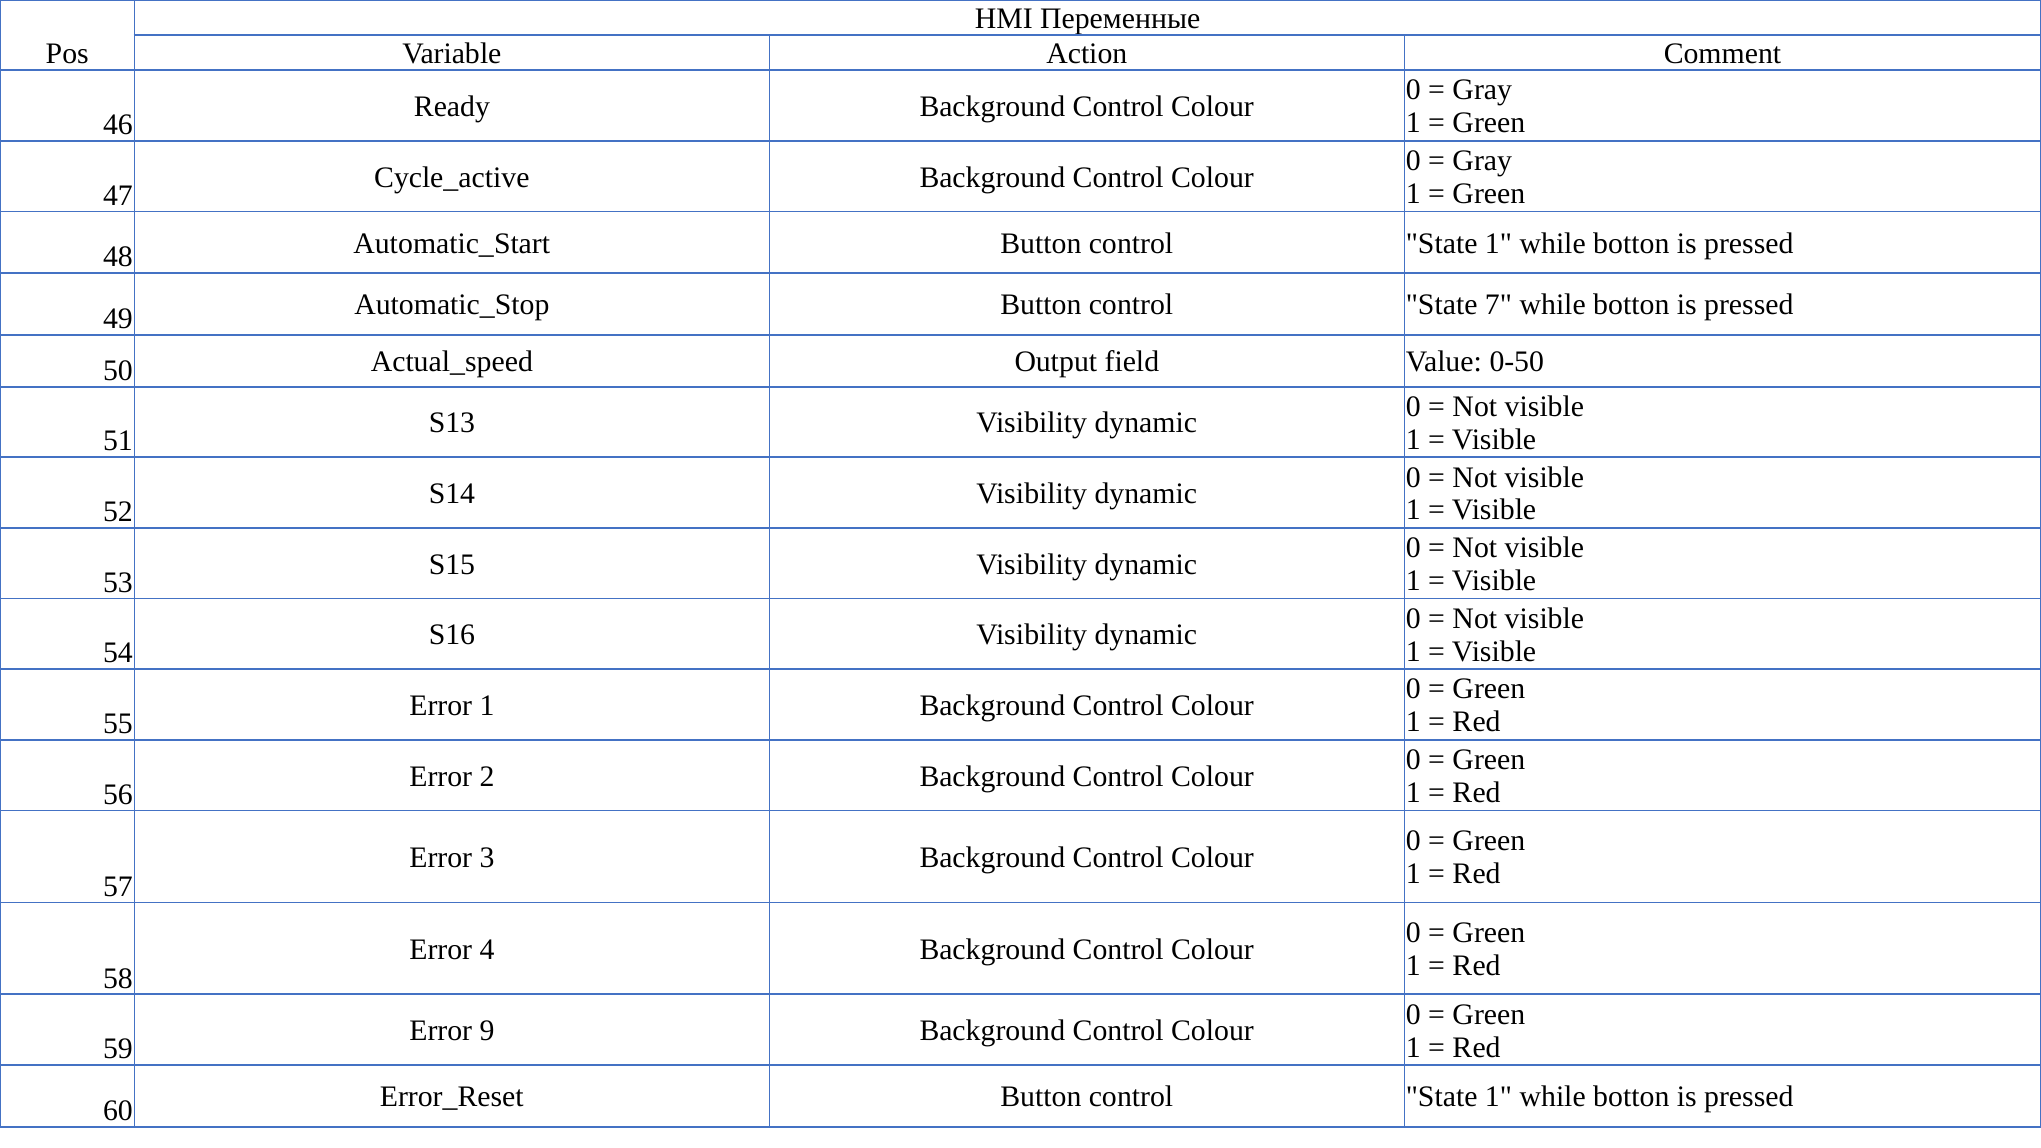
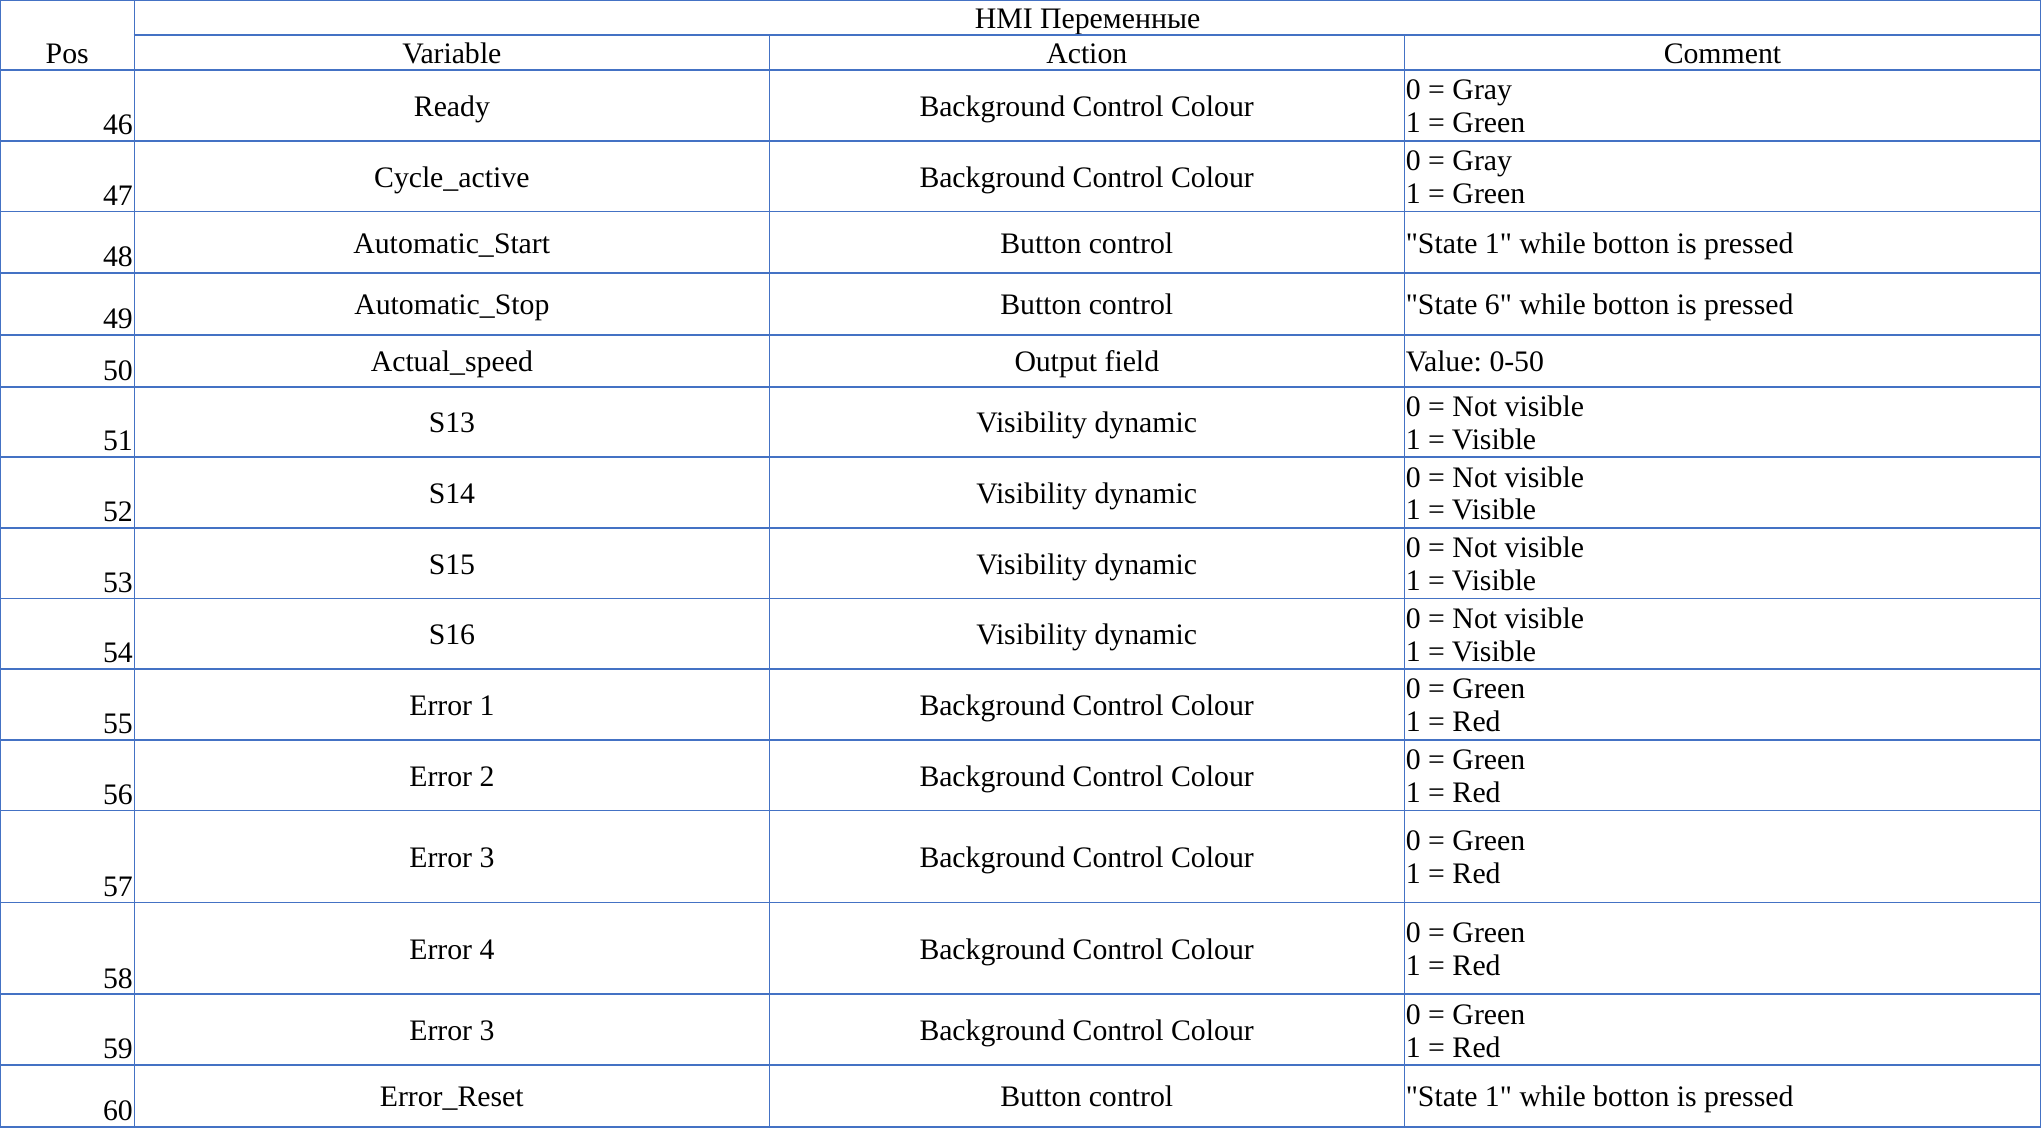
7: 7 -> 6 (1498, 305)
9: 9 -> 3 (487, 1031)
